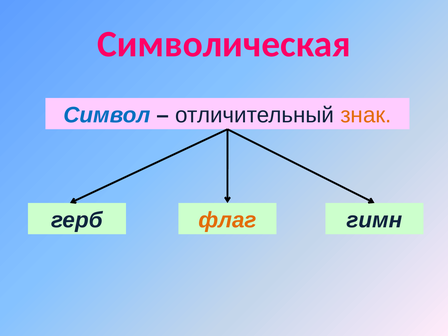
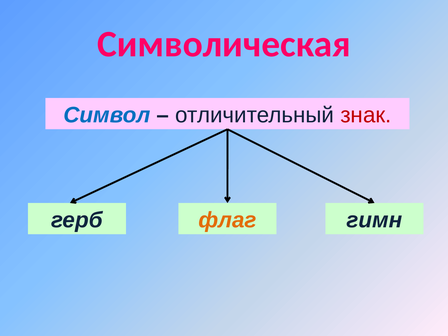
знак colour: orange -> red (366, 115)
